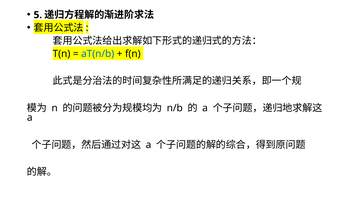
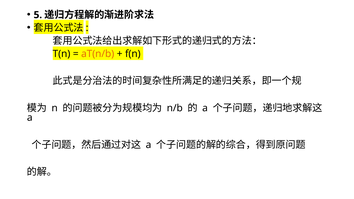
aT(n/b colour: blue -> orange (98, 54)
